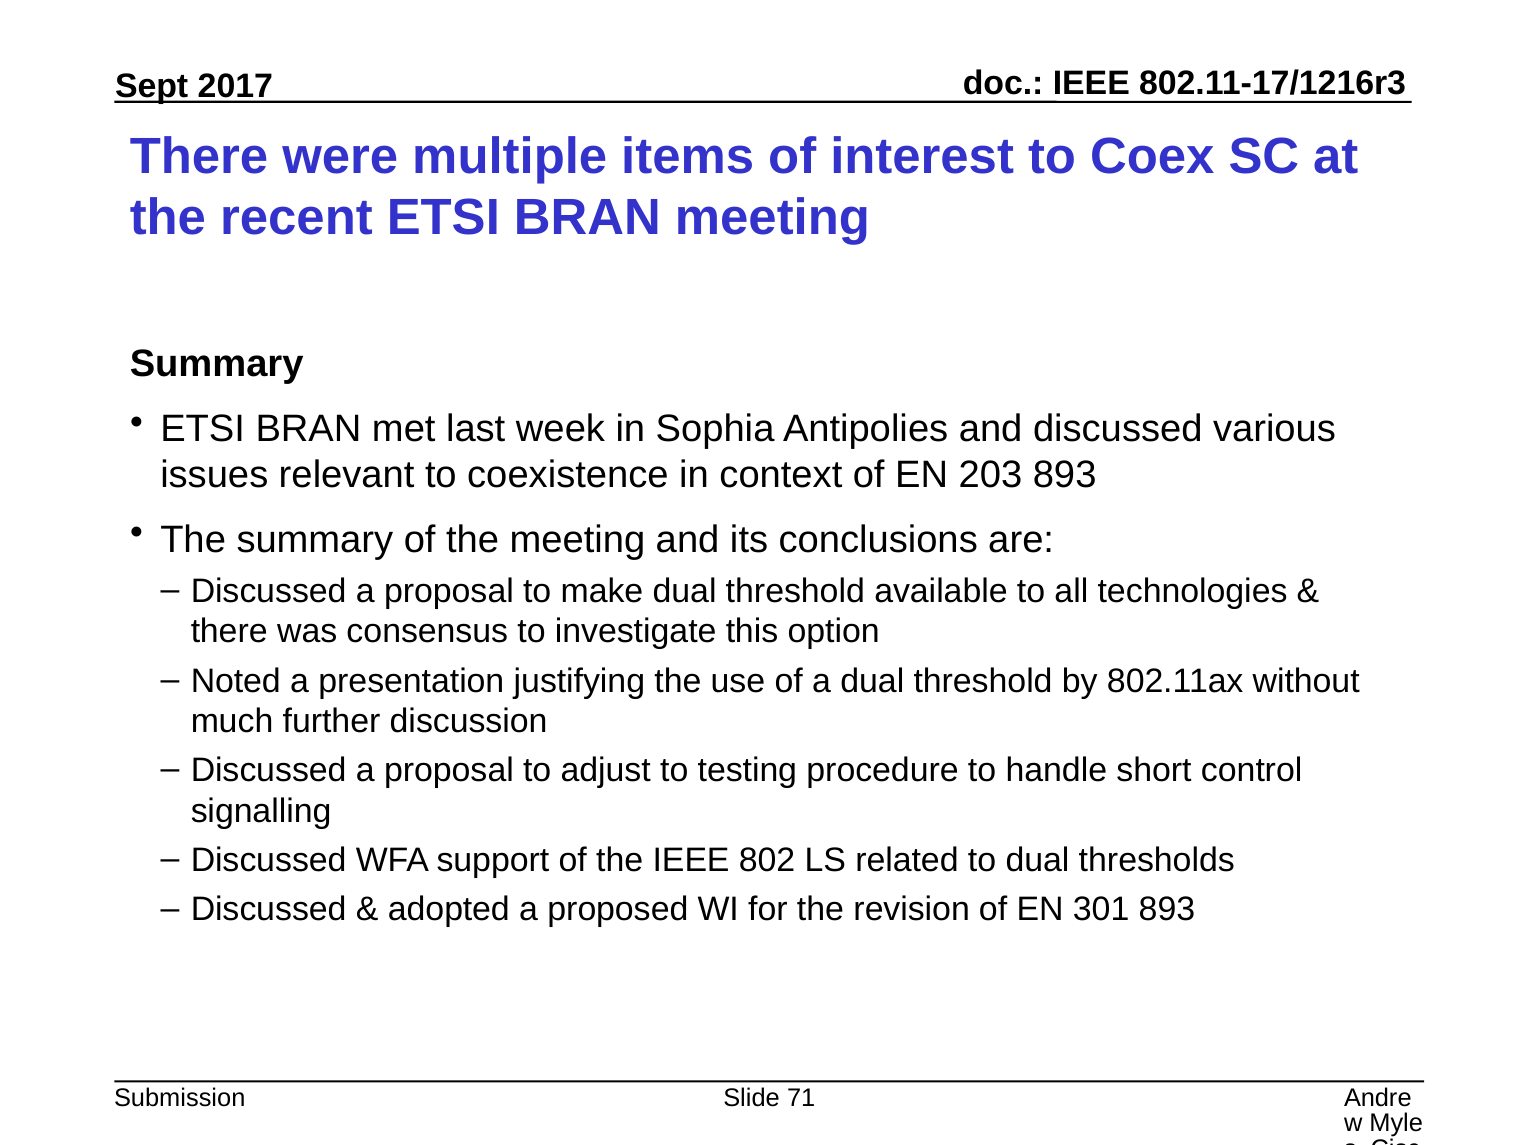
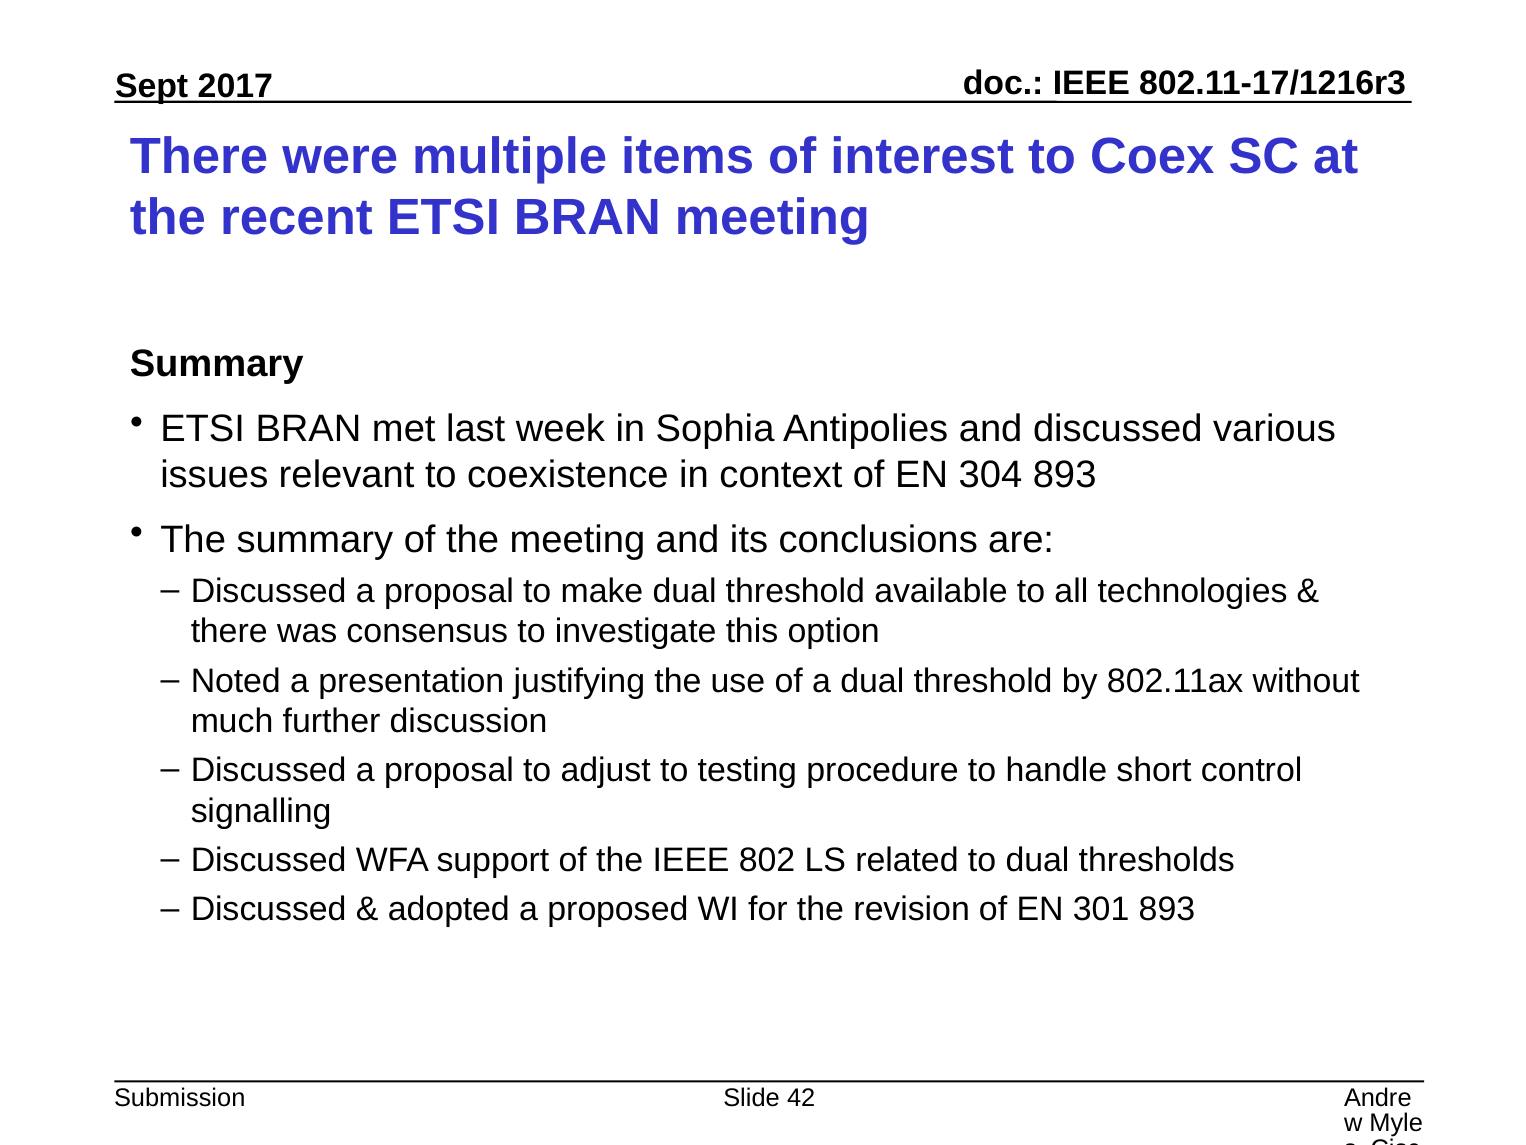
203: 203 -> 304 (991, 475)
71: 71 -> 42 (801, 1098)
